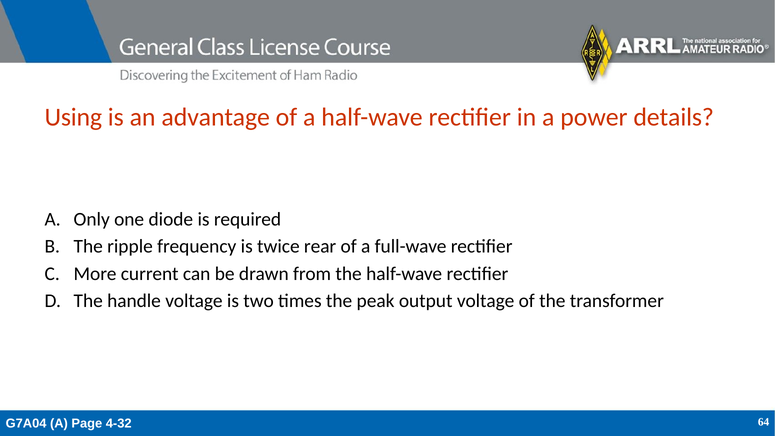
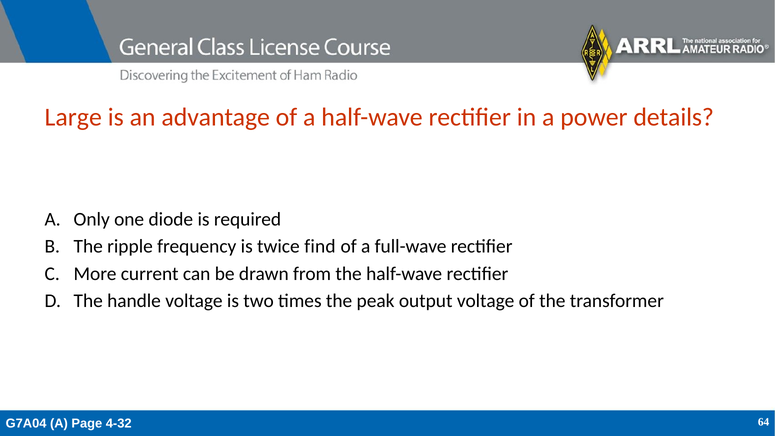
Using: Using -> Large (73, 117)
rear: rear -> find (320, 246)
